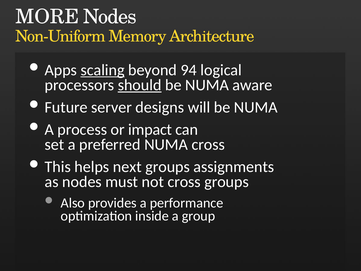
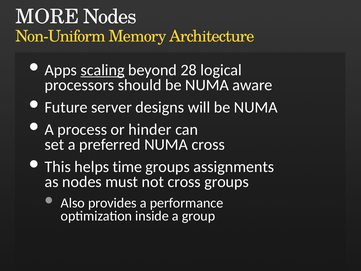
94: 94 -> 28 (189, 70)
should underline: present -> none (140, 85)
impact: impact -> hinder (150, 129)
next: next -> time (127, 167)
